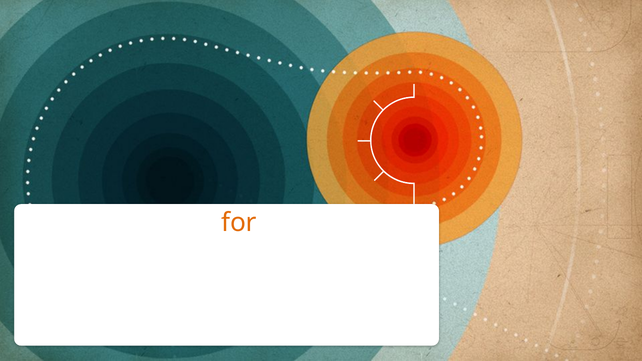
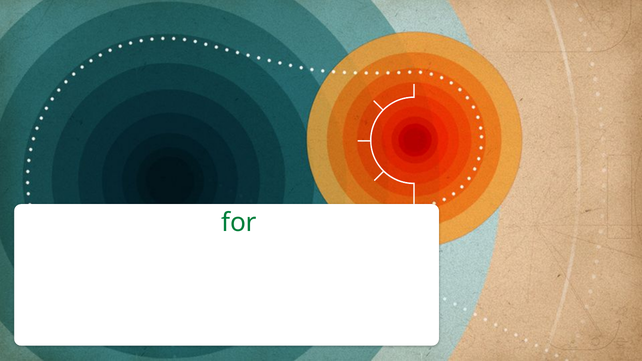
for colour: orange -> green (239, 223)
